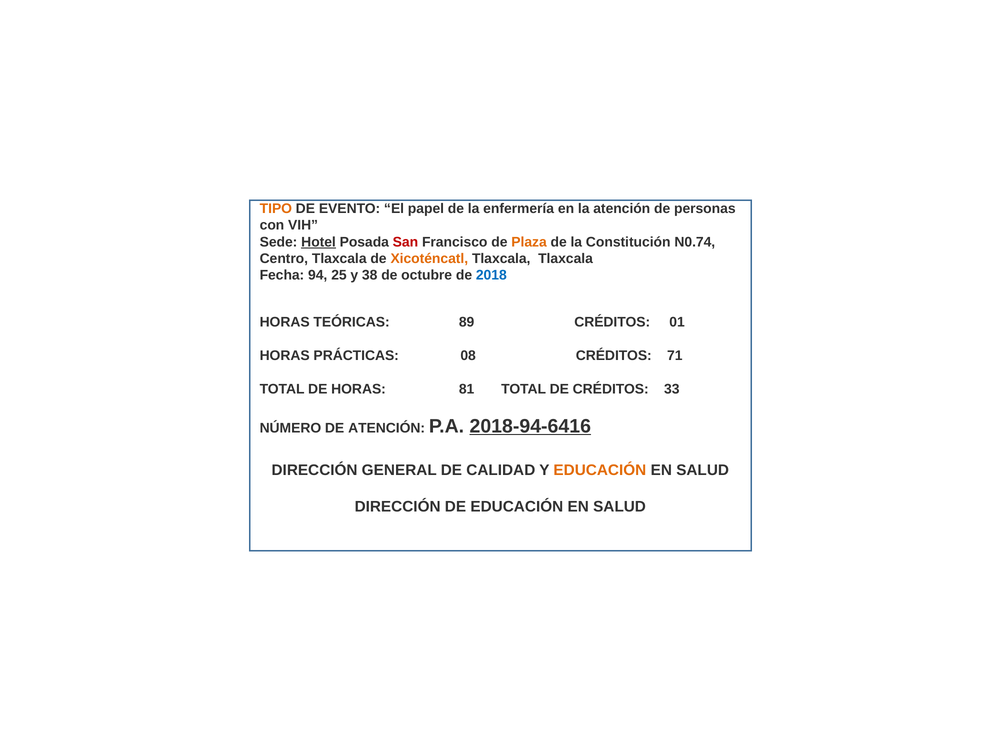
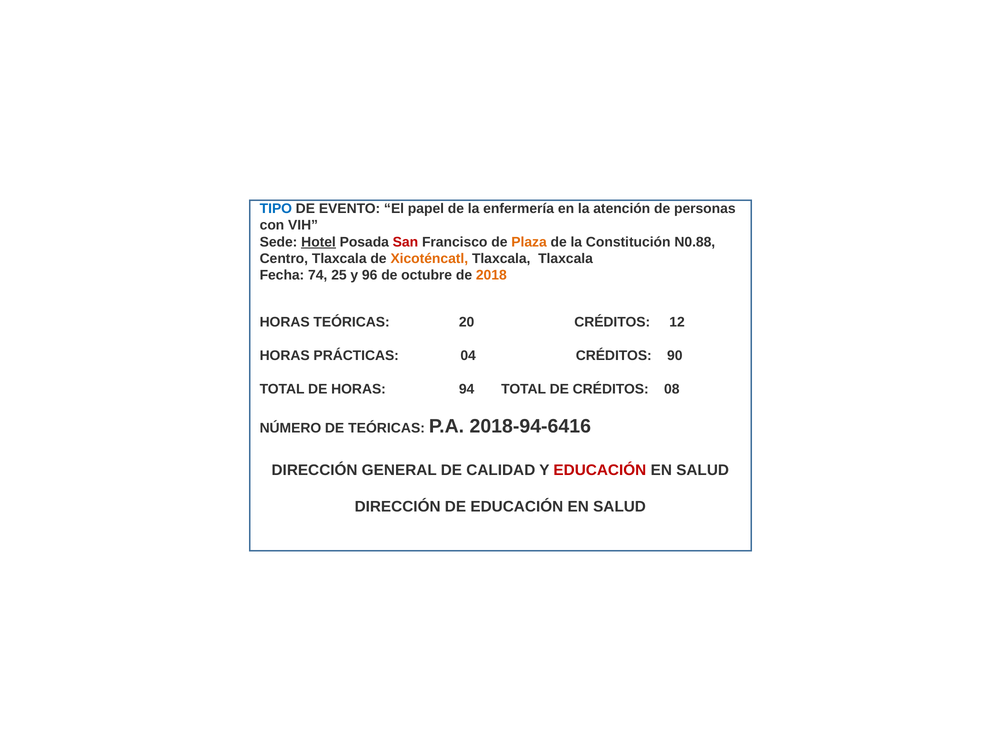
TIPO colour: orange -> blue (276, 208)
N0.74: N0.74 -> N0.88 (695, 242)
94: 94 -> 74 (318, 275)
38: 38 -> 96 (370, 275)
2018 colour: blue -> orange (491, 275)
89: 89 -> 20 (467, 322)
01: 01 -> 12 (677, 322)
08: 08 -> 04 (468, 355)
71: 71 -> 90 (675, 355)
81: 81 -> 94 (467, 389)
33: 33 -> 08 (672, 389)
DE ATENCIÓN: ATENCIÓN -> TEÓRICAS (387, 428)
2018-94-6416 underline: present -> none (530, 426)
EDUCACIÓN colour: orange -> red (600, 470)
